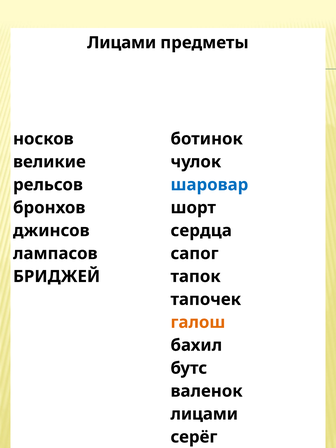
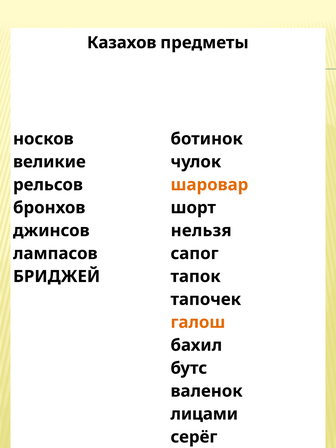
Лицами: Лицами -> Казахов (122, 43)
шаровар colour: blue -> orange (209, 185)
сердца: сердца -> нельзя (201, 231)
